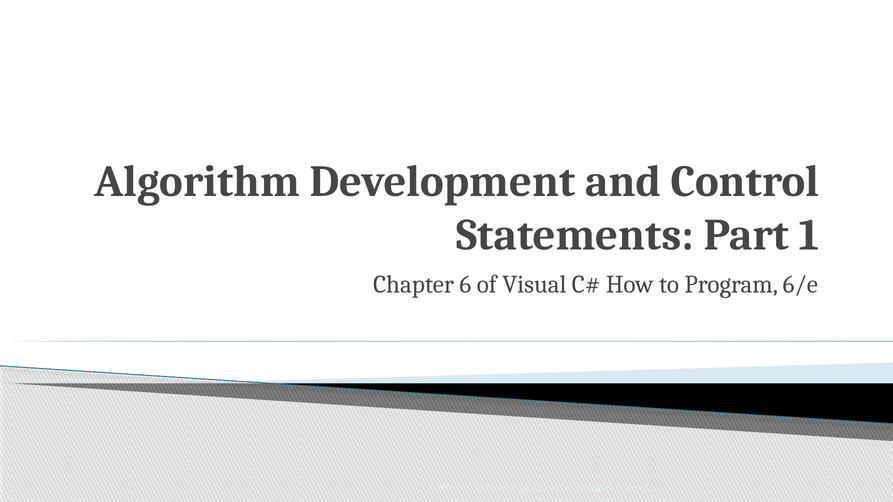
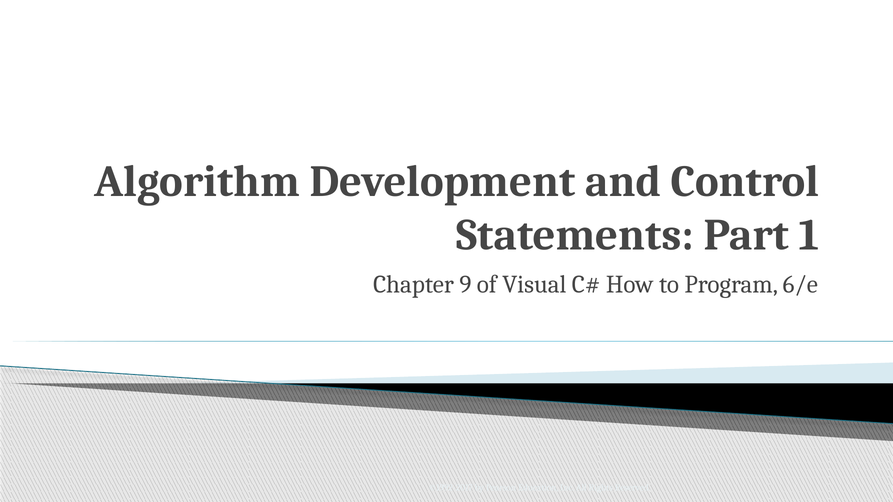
6: 6 -> 9 (465, 285)
